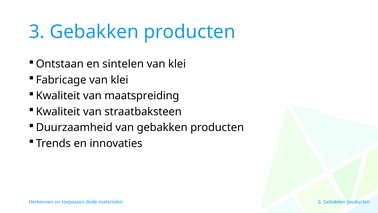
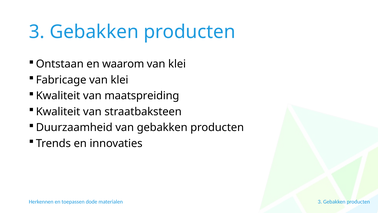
sintelen: sintelen -> waarom (123, 64)
